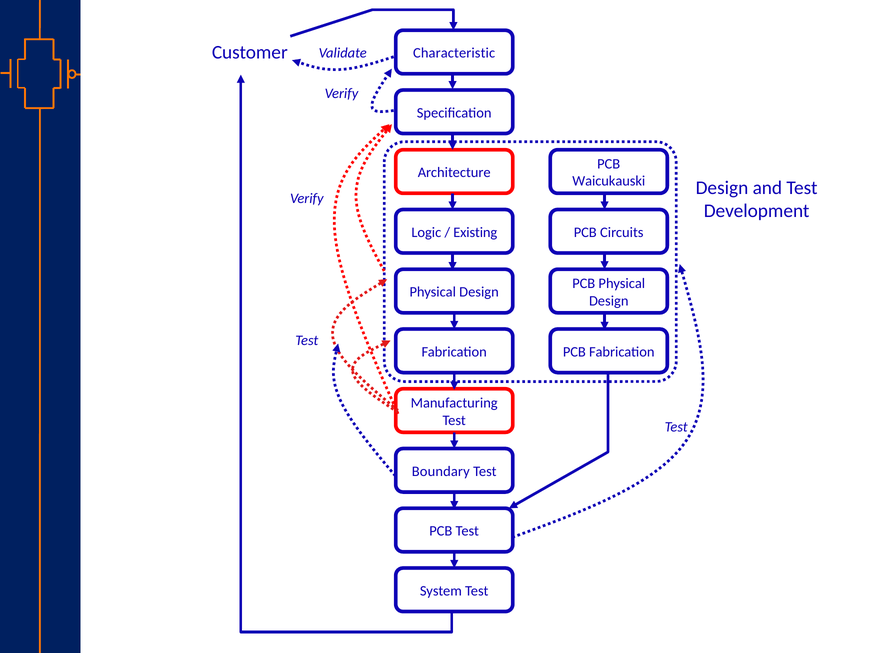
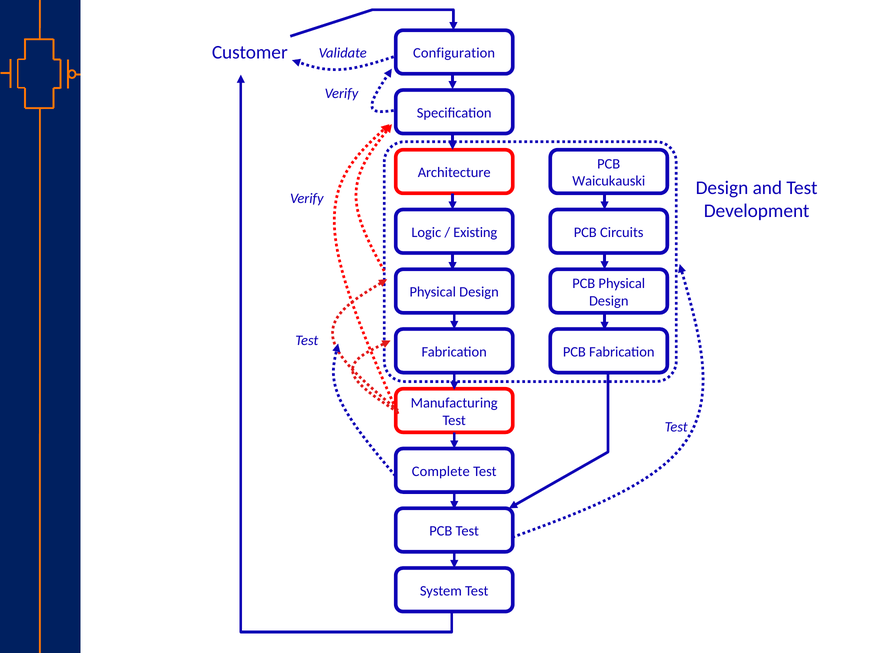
Characteristic: Characteristic -> Configuration (454, 53)
Boundary: Boundary -> Complete (441, 471)
